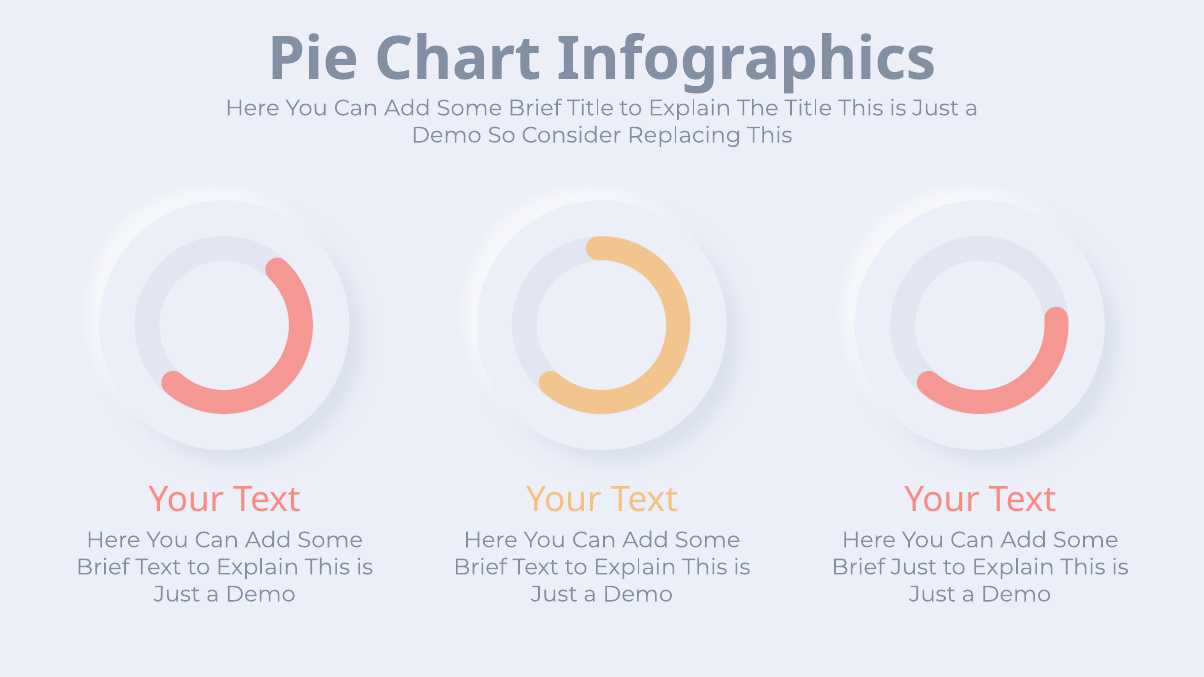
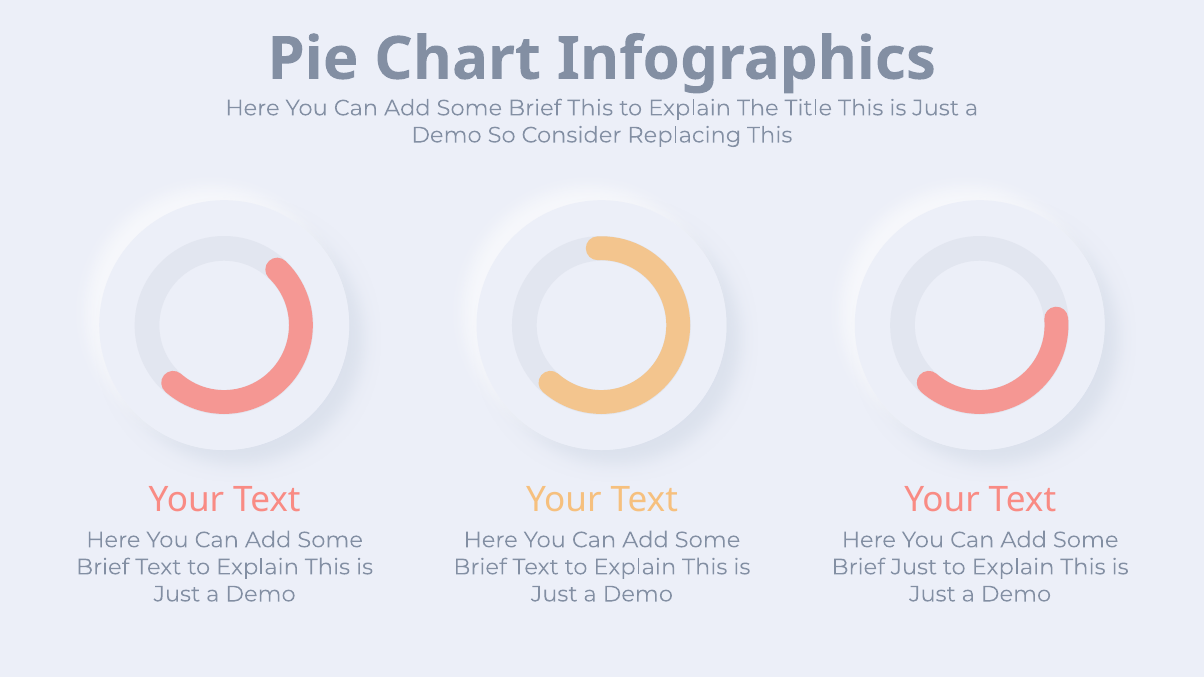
Brief Title: Title -> This (590, 108)
